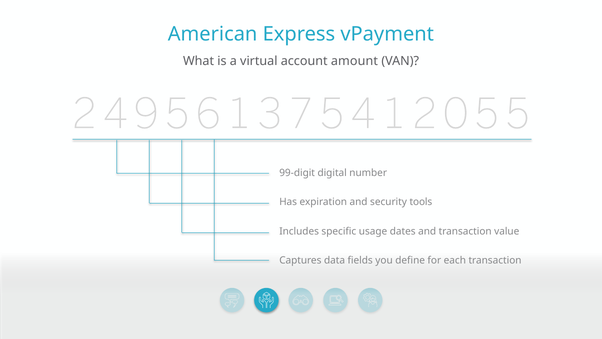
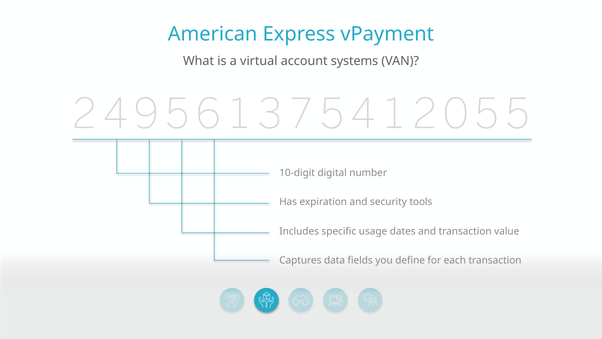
amount: amount -> systems (355, 61)
99-digit: 99-digit -> 10-digit (297, 173)
